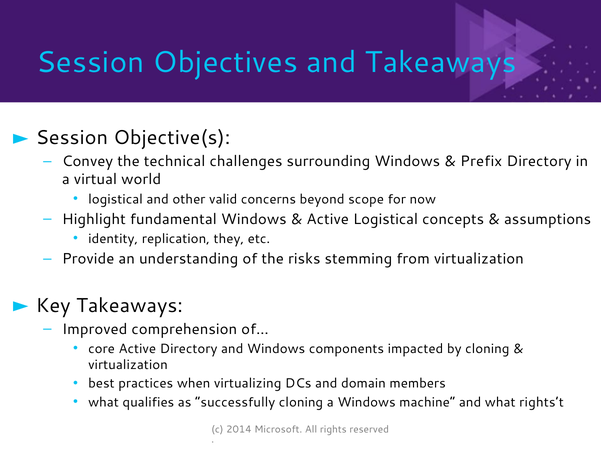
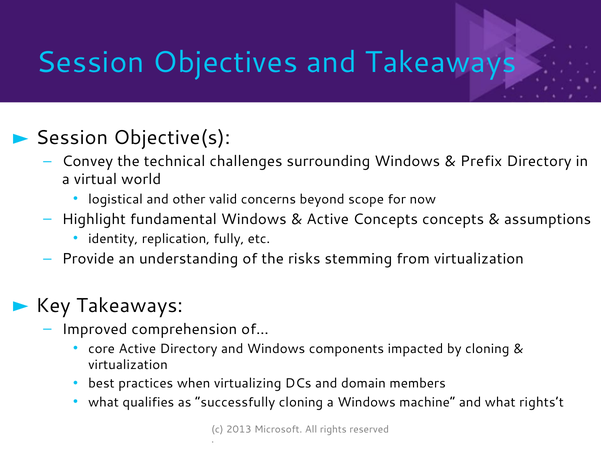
Active Logistical: Logistical -> Concepts (385, 219)
they: they -> fully (229, 239)
2014: 2014 -> 2013 (239, 429)
